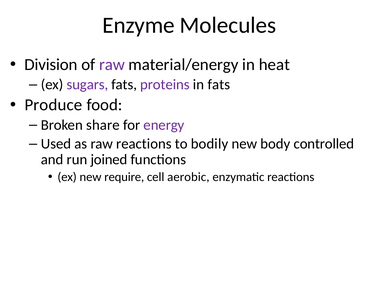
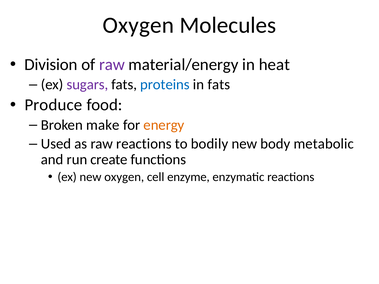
Enzyme: Enzyme -> Oxygen (138, 25)
proteins colour: purple -> blue (165, 85)
share: share -> make (103, 125)
energy colour: purple -> orange (164, 125)
controlled: controlled -> metabolic (324, 144)
joined: joined -> create (109, 160)
new require: require -> oxygen (124, 177)
aerobic: aerobic -> enzyme (188, 177)
